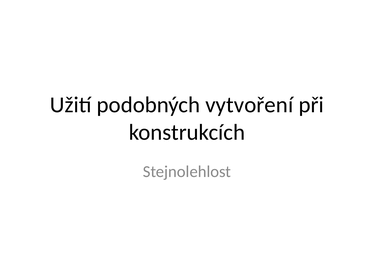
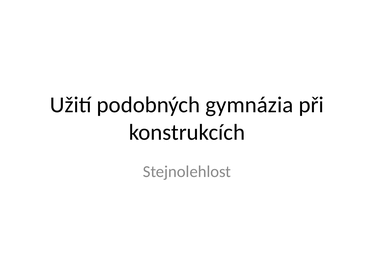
vytvoření: vytvoření -> gymnázia (249, 105)
